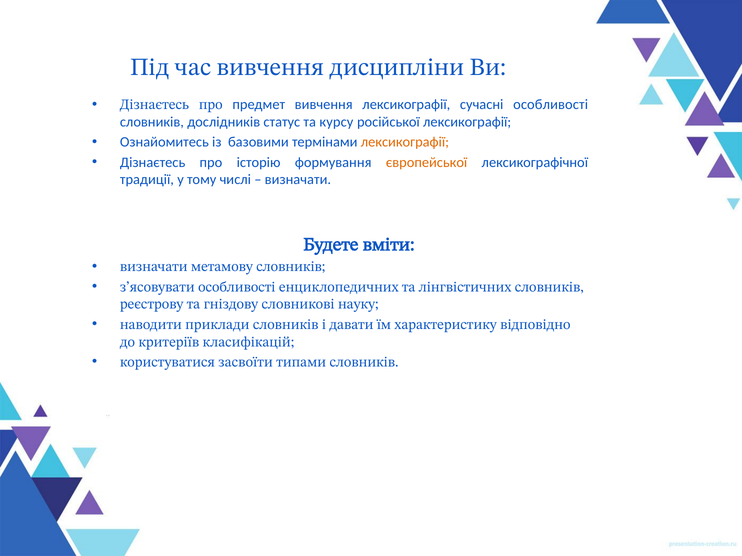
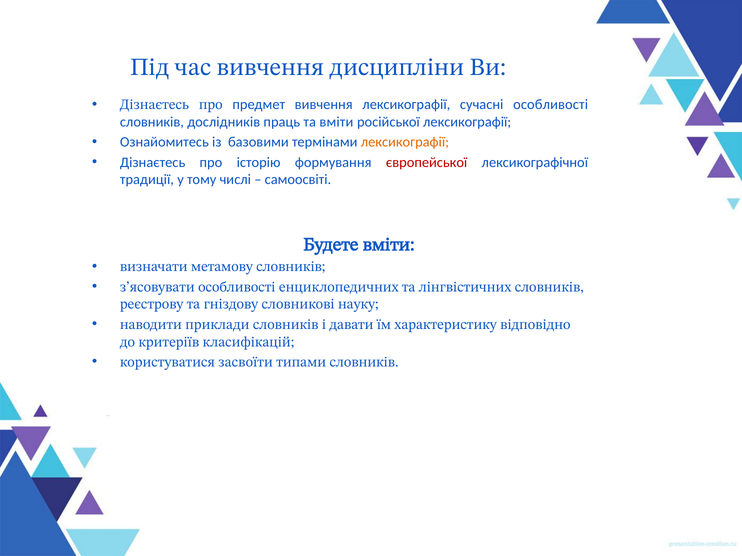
статус: статус -> праць (282, 122)
та курсу: курсу -> вміти (336, 122)
європейської colour: orange -> red (427, 163)
визначати: визначати -> самоосвіті (298, 180)
